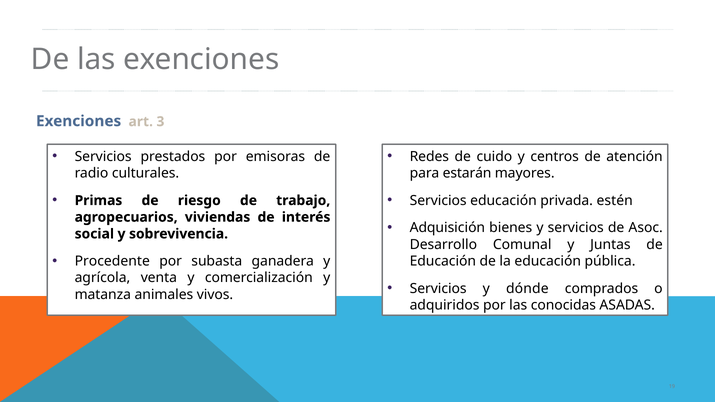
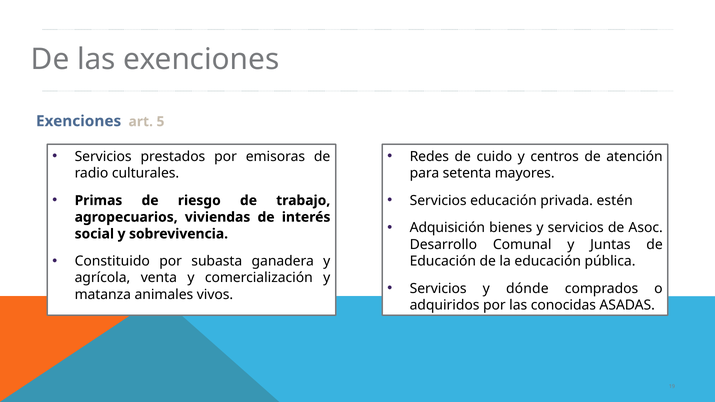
3: 3 -> 5 (160, 122)
estarán: estarán -> setenta (467, 173)
Procedente: Procedente -> Constituido (112, 261)
